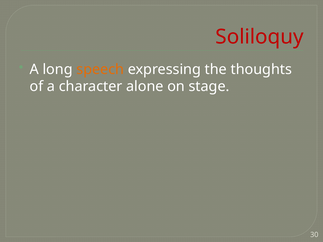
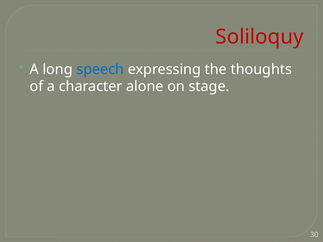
speech colour: orange -> blue (100, 69)
